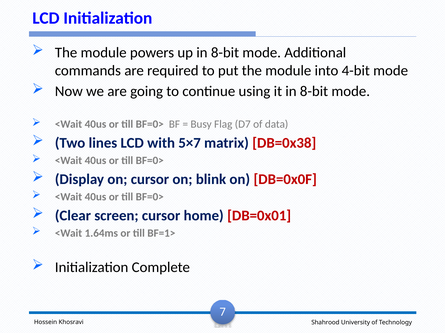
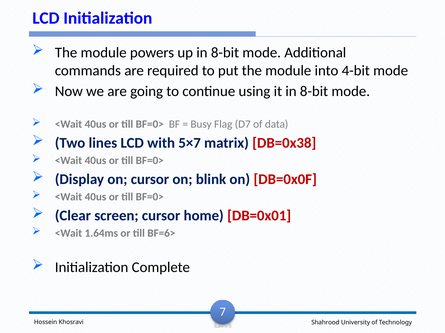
BF=1>: BF=1> -> BF=6> (161, 234)
